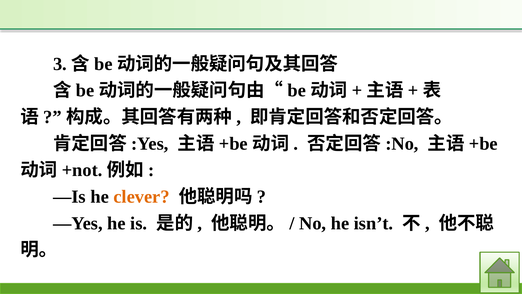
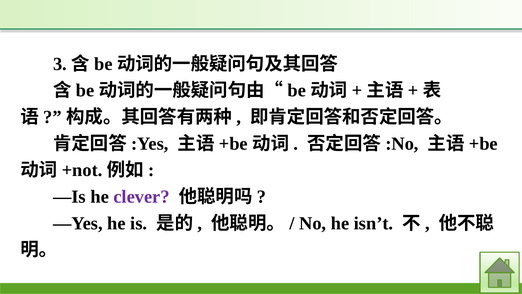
clever colour: orange -> purple (142, 196)
